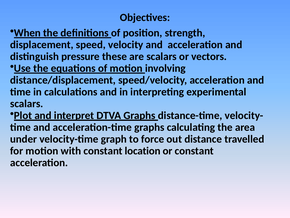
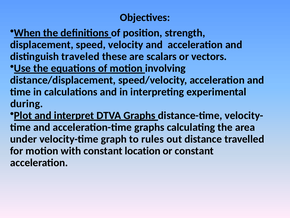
pressure: pressure -> traveled (80, 56)
scalars: scalars -> during (27, 103)
force: force -> rules (153, 139)
